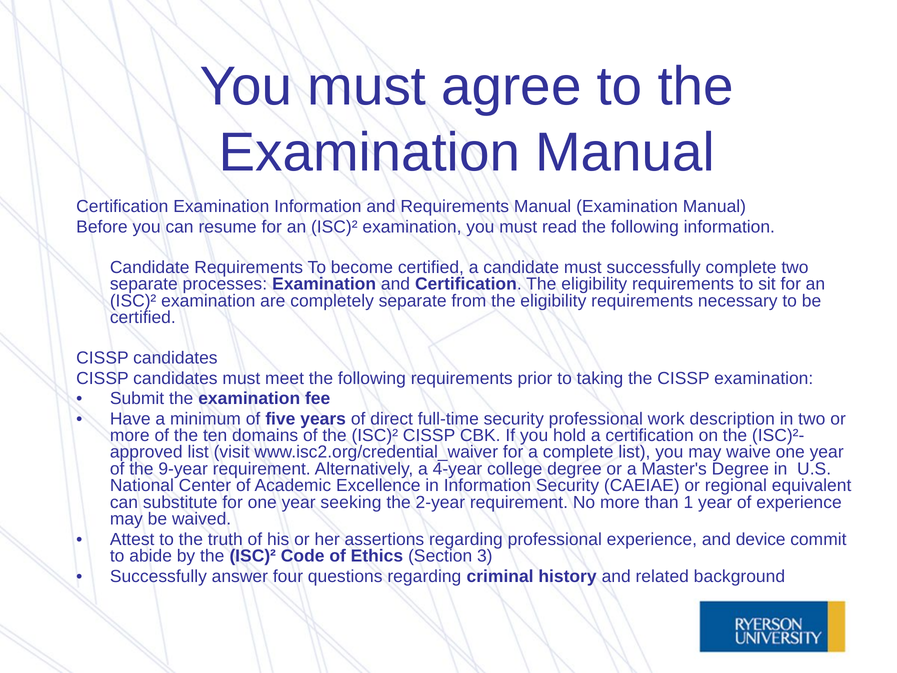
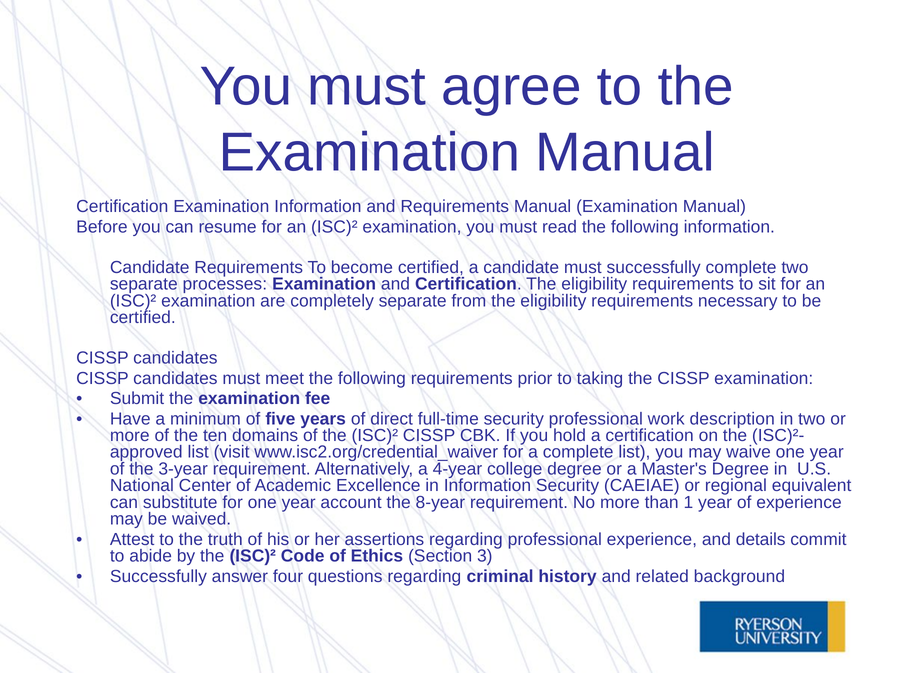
9-year: 9-year -> 3-year (183, 469)
seeking: seeking -> account (351, 502)
2-year: 2-year -> 8-year (440, 502)
device: device -> details (761, 539)
